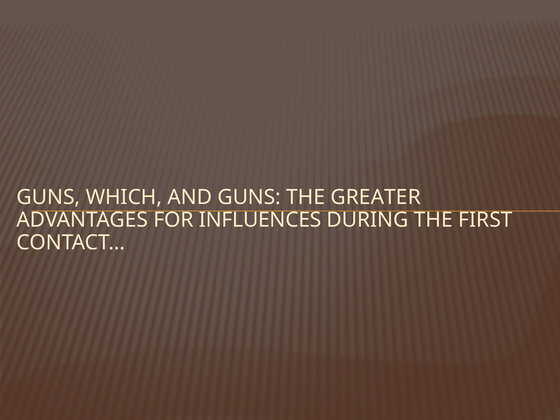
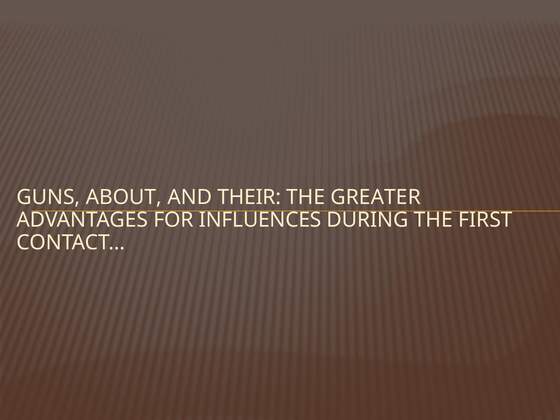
WHICH: WHICH -> ABOUT (124, 197)
AND GUNS: GUNS -> THEIR (249, 197)
